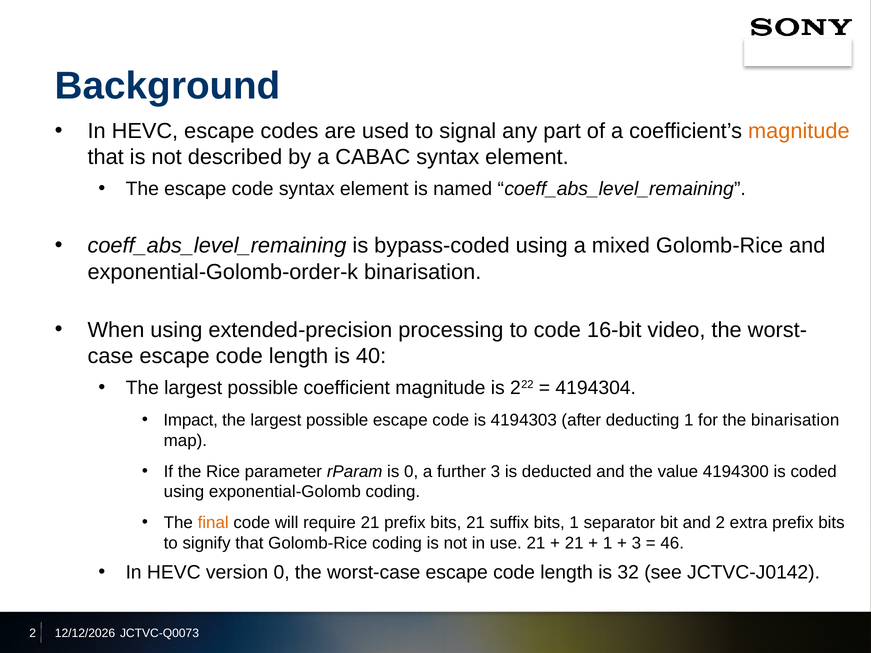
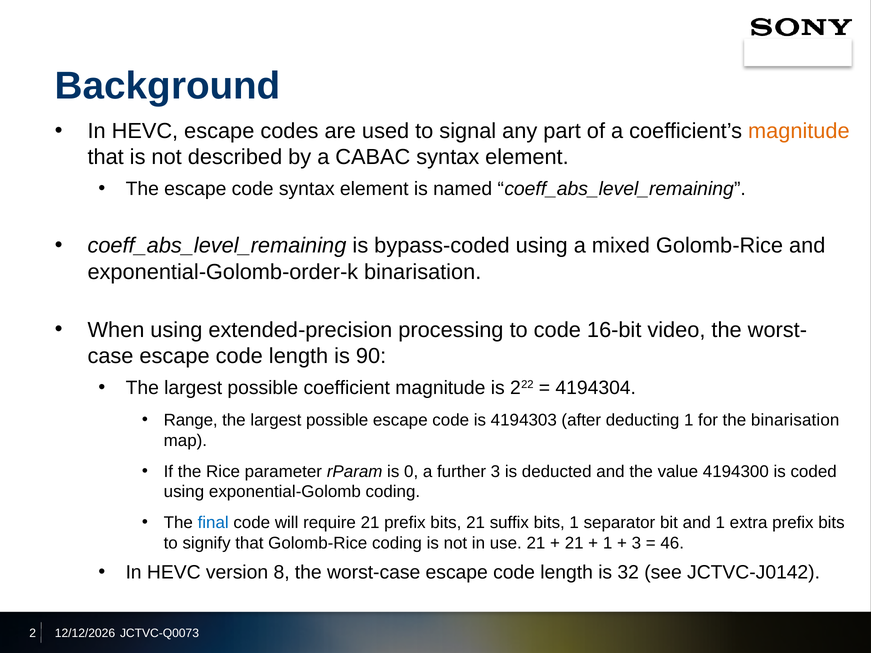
40: 40 -> 90 (371, 356)
Impact: Impact -> Range (191, 420)
final colour: orange -> blue (213, 523)
and 2: 2 -> 1 (720, 523)
version 0: 0 -> 8 (282, 572)
